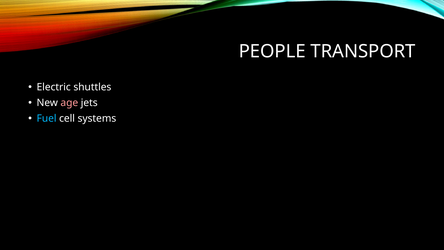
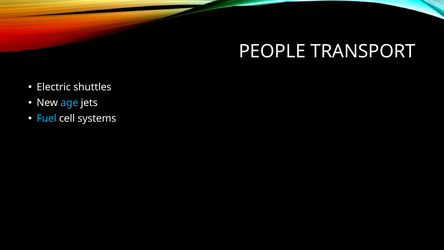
age colour: pink -> light blue (69, 103)
